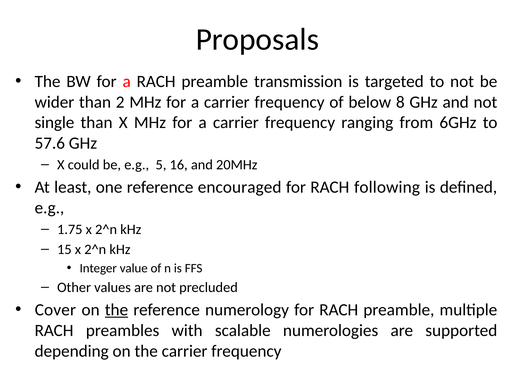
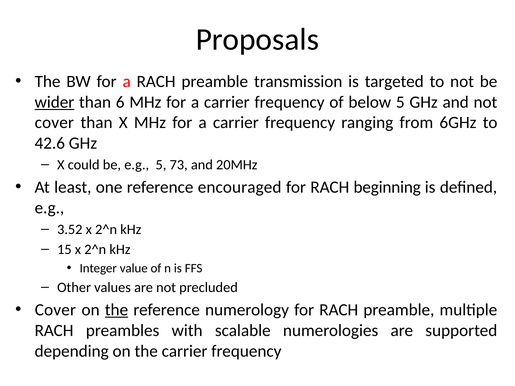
wider underline: none -> present (54, 102)
2: 2 -> 6 (120, 102)
below 8: 8 -> 5 (400, 102)
single: single -> cover (54, 123)
57.6: 57.6 -> 42.6 (50, 143)
16: 16 -> 73 (179, 165)
following: following -> beginning (387, 187)
1.75: 1.75 -> 3.52 (70, 229)
